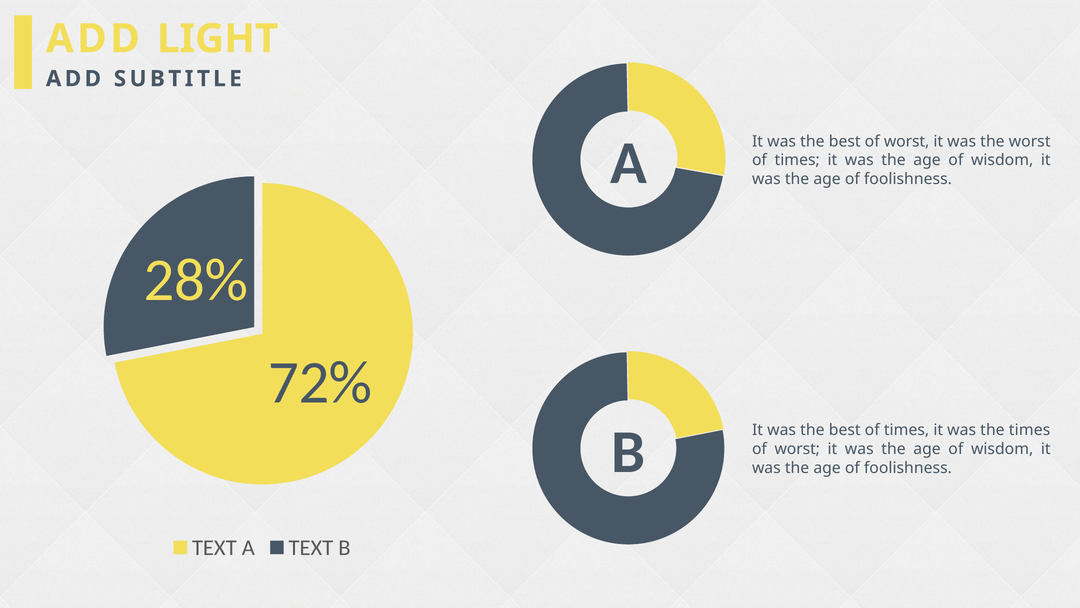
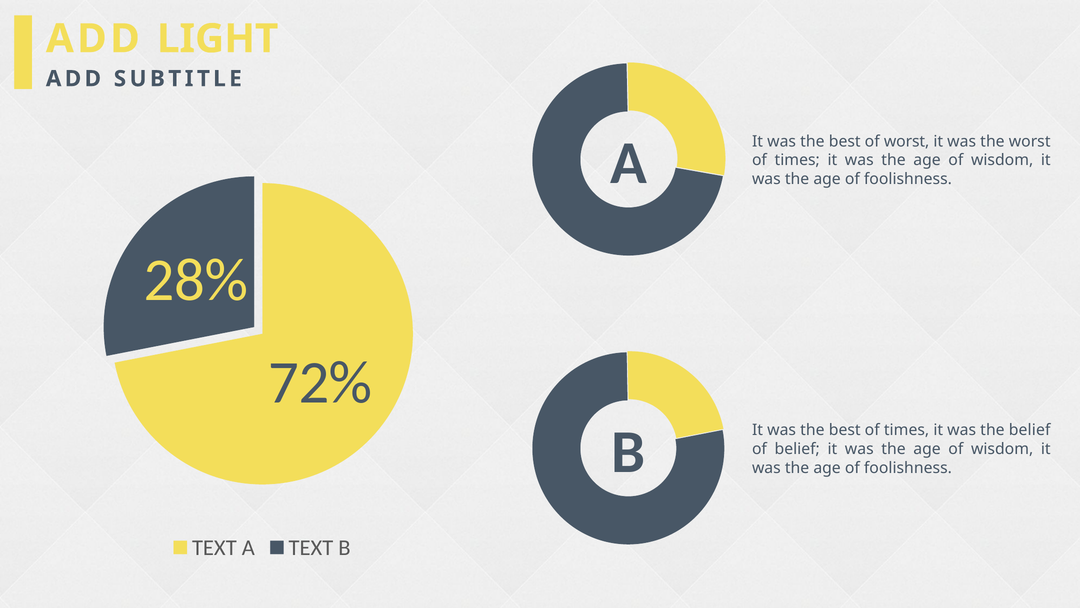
the times: times -> belief (1030, 430)
worst: worst -> belief (797, 449)
